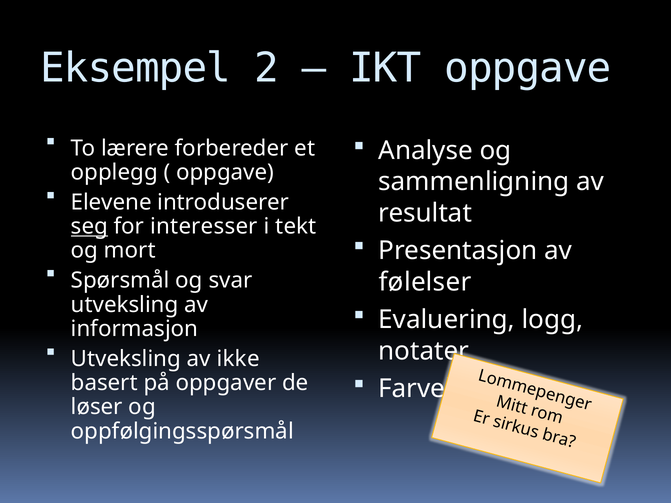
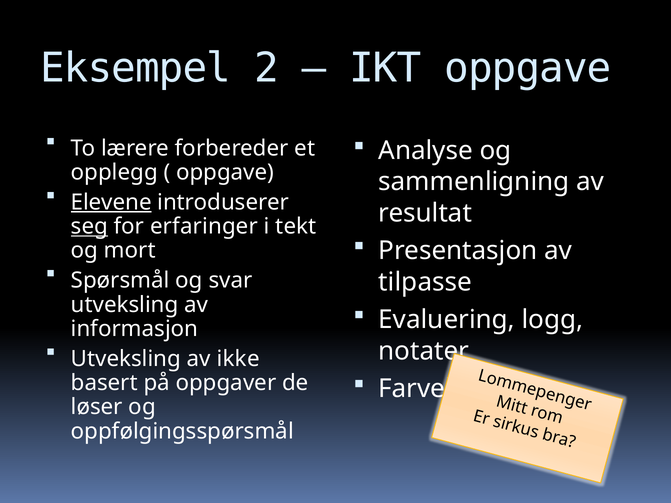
Elevene underline: none -> present (111, 202)
interesser: interesser -> erfaringer (204, 227)
følelser: følelser -> tilpasse (425, 282)
